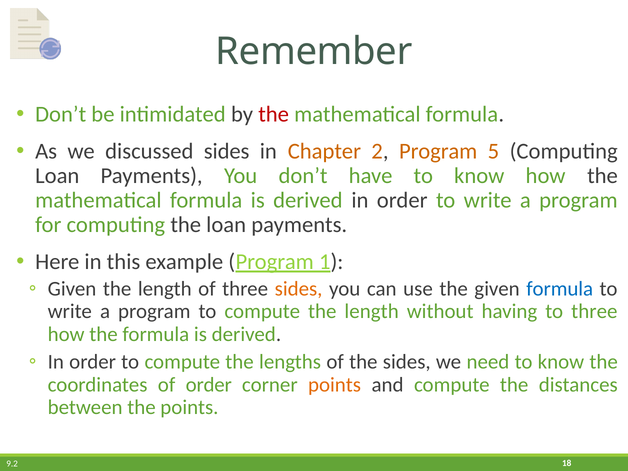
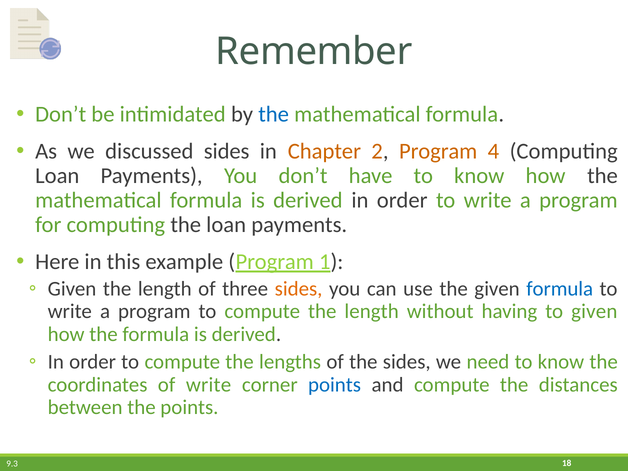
the colour: red -> blue (274, 114)
5: 5 -> 4 (493, 151)
to three: three -> given (594, 312)
of order: order -> write (209, 385)
points colour: orange -> blue (335, 385)
9.2: 9.2 -> 9.3 (12, 464)
